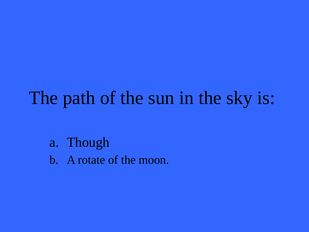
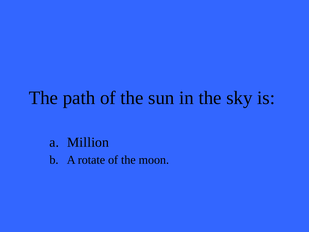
Though: Though -> Million (88, 142)
